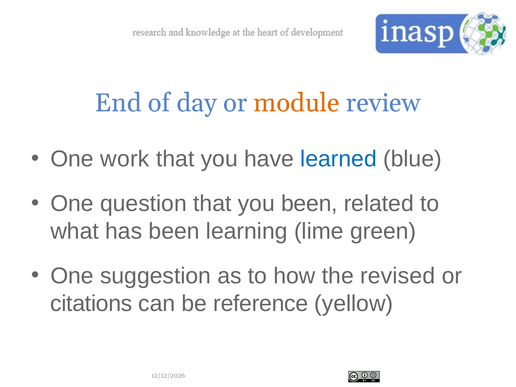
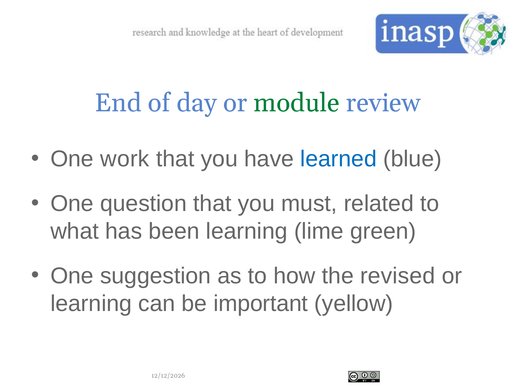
module colour: orange -> green (297, 103)
you been: been -> must (309, 204)
citations: citations -> learning (91, 303)
reference: reference -> important (261, 303)
